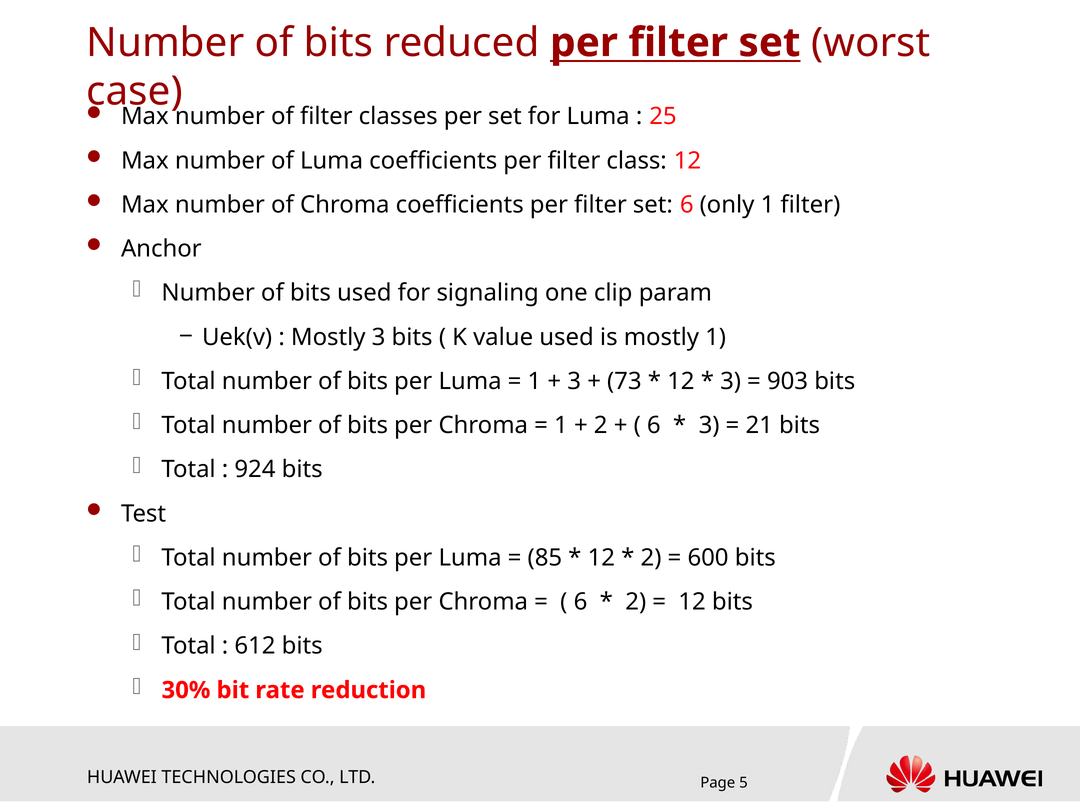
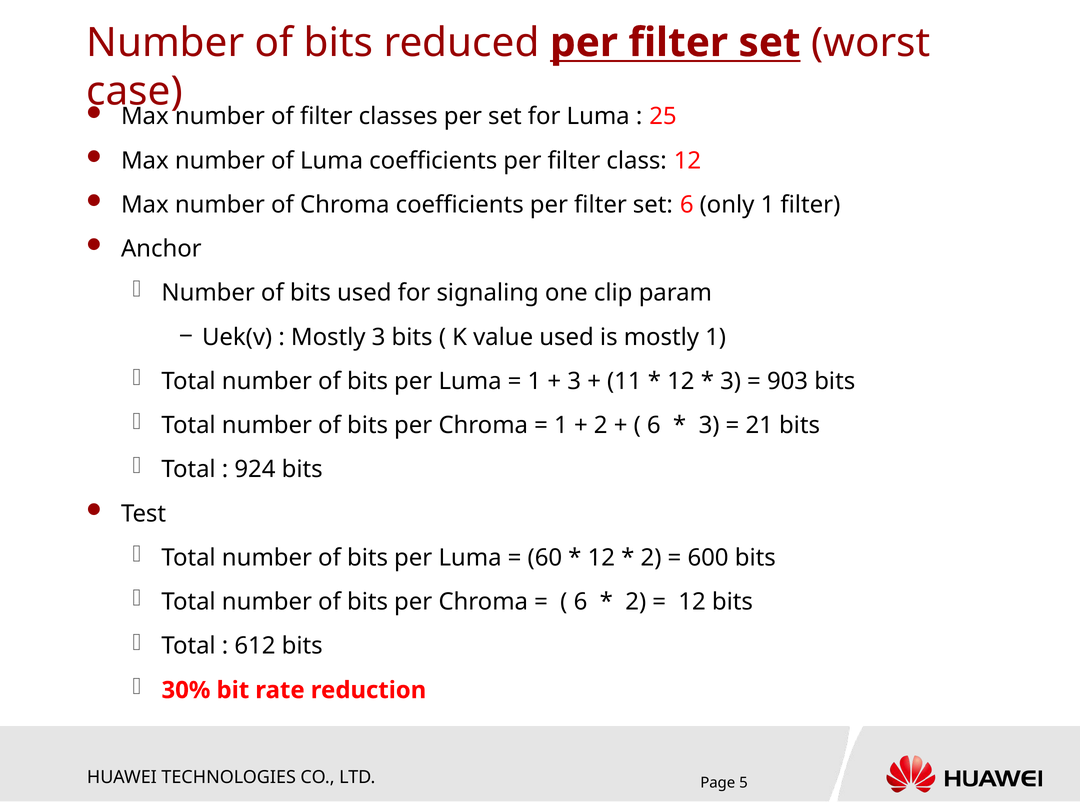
73: 73 -> 11 (624, 381)
85: 85 -> 60 (545, 558)
